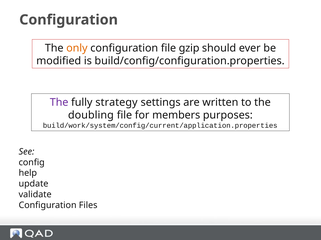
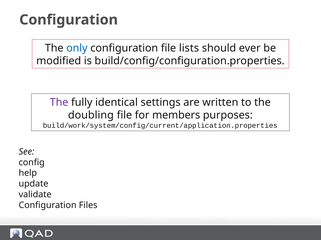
only colour: orange -> blue (77, 48)
gzip: gzip -> lists (189, 48)
strategy: strategy -> identical (117, 103)
